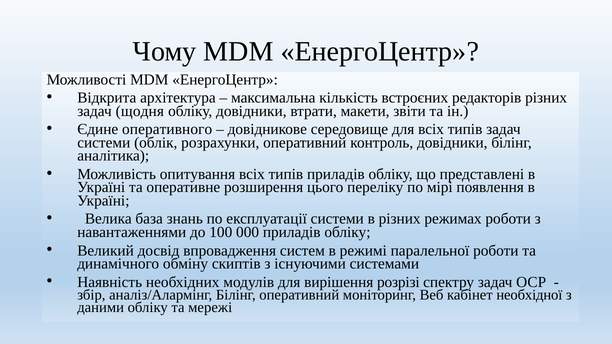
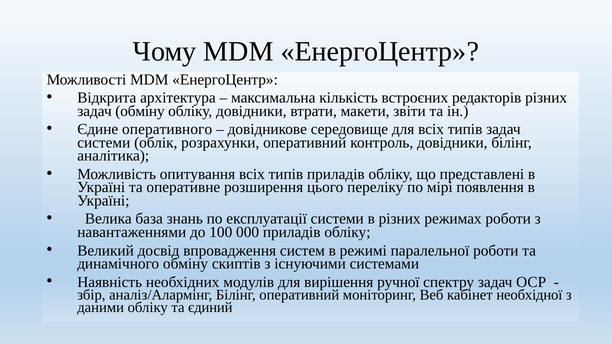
задач щодня: щодня -> обміну (140, 111)
розрізі: розрізі -> ручної (398, 282)
мережі: мережі -> єдиний (210, 308)
